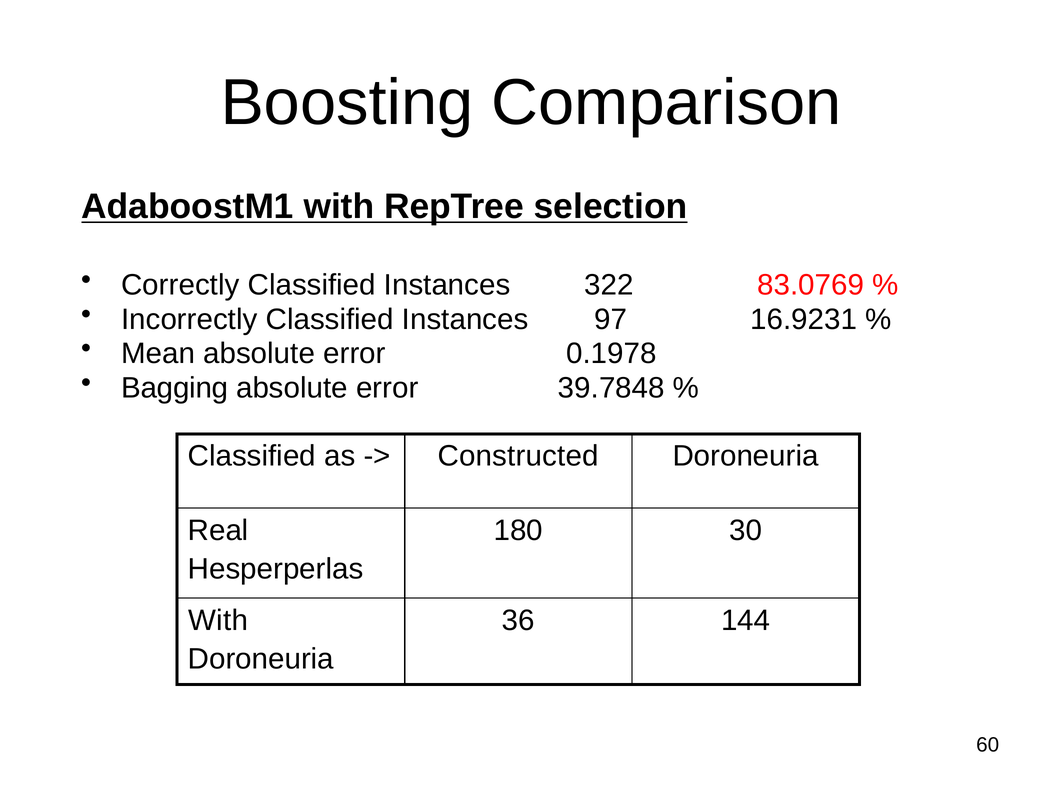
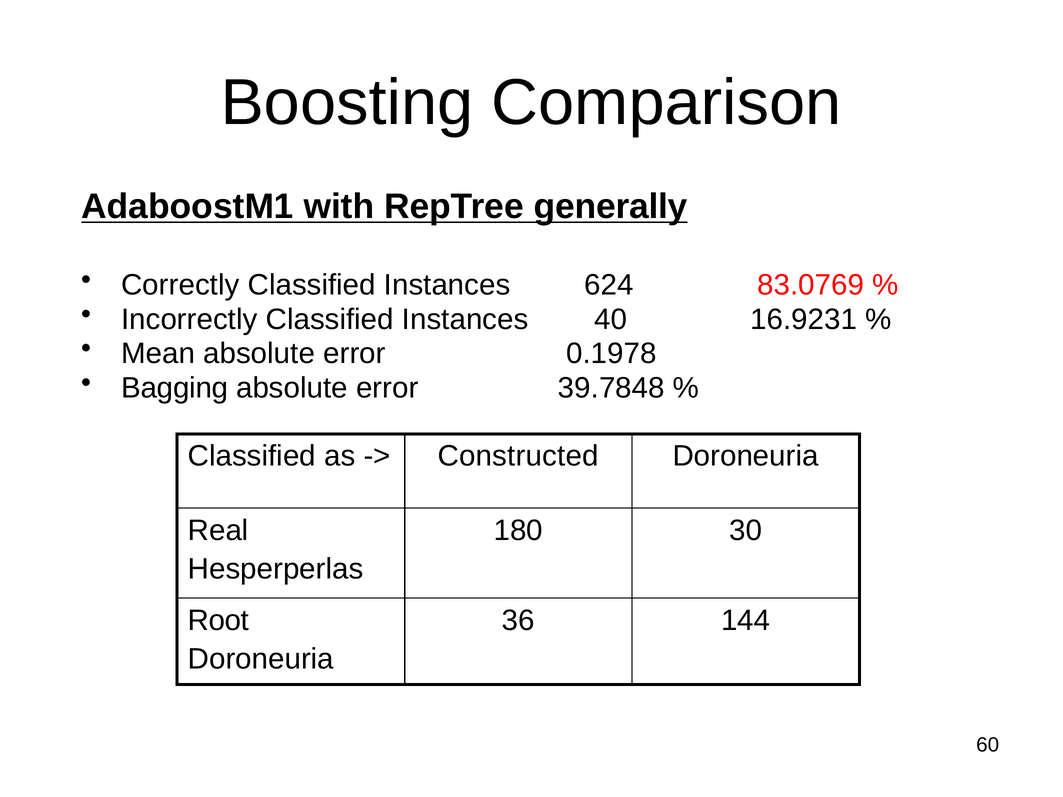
selection: selection -> generally (611, 207)
322: 322 -> 624 (609, 285)
97: 97 -> 40 (611, 319)
With: With -> Root (218, 621)
